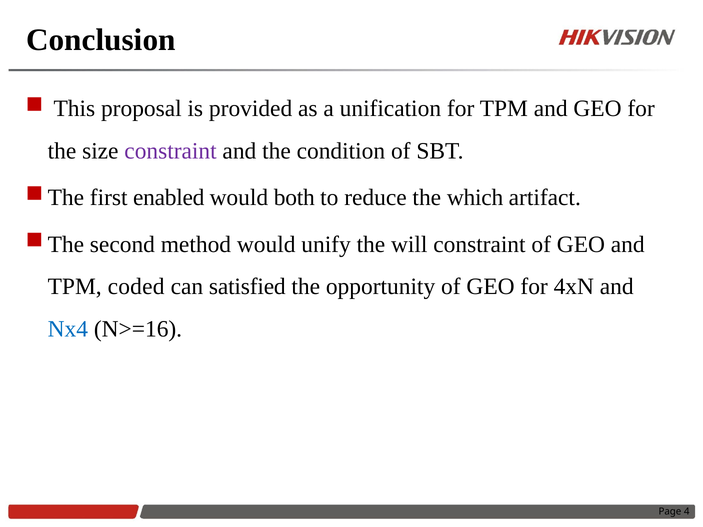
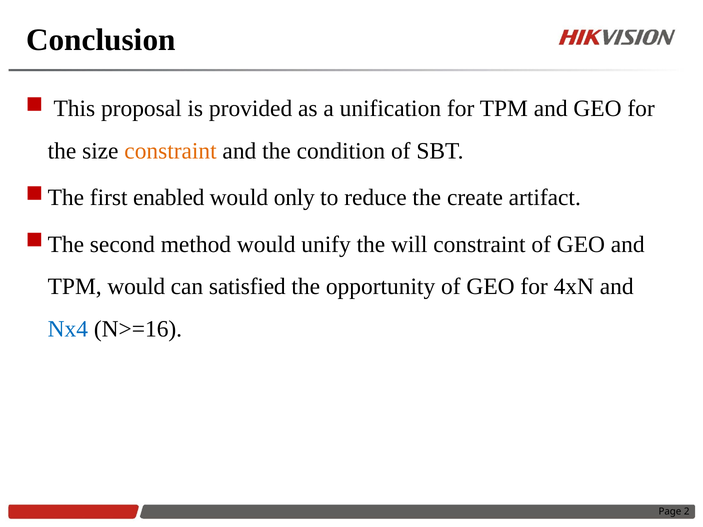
constraint colour: purple -> orange (171, 151)
both: both -> only (294, 198)
which: which -> create (475, 198)
TPM coded: coded -> would (136, 287)
4: 4 -> 2 (687, 512)
